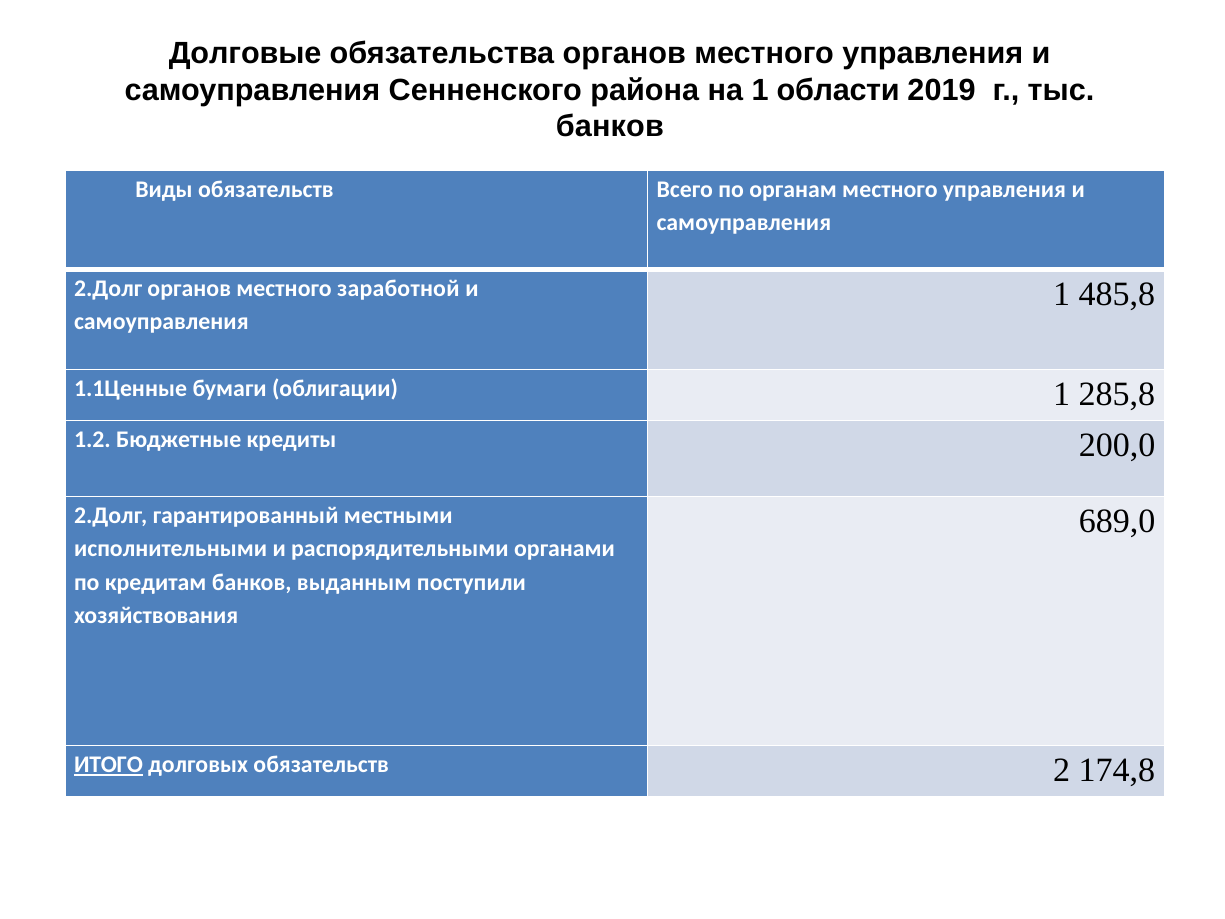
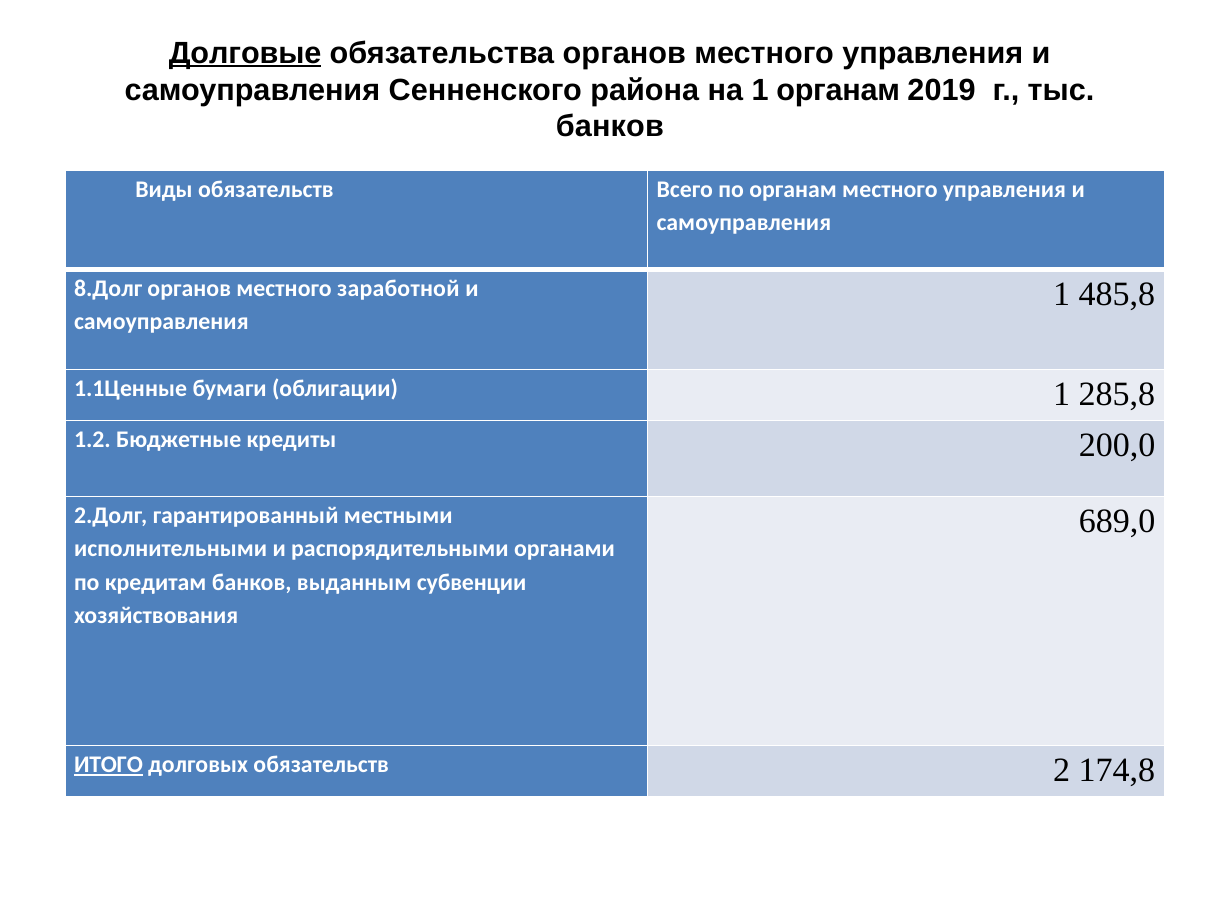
Долговые underline: none -> present (245, 53)
1 области: области -> органам (838, 90)
2.Долг: 2.Долг -> 8.Долг (108, 289)
поступили: поступили -> субвенции (472, 582)
